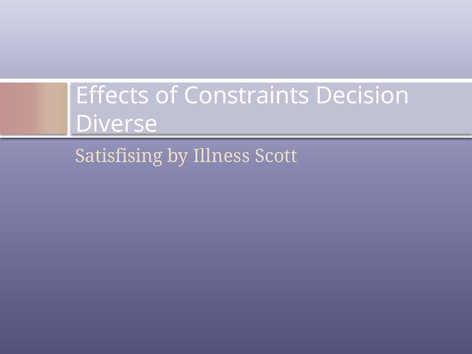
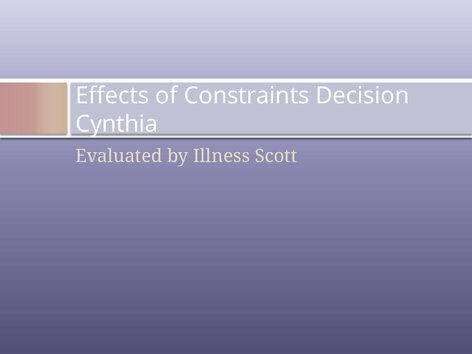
Diverse: Diverse -> Cynthia (117, 124)
Satisfising: Satisfising -> Evaluated (119, 156)
